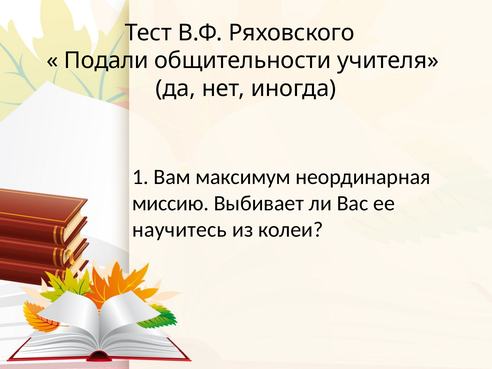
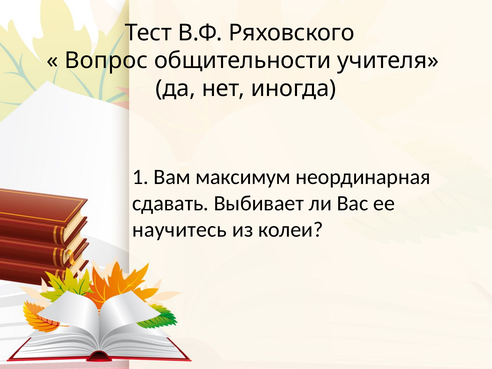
Подали: Подали -> Вопрос (106, 61)
миссию: миссию -> сдавать (170, 203)
